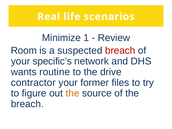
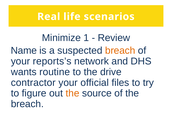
Room: Room -> Name (24, 51)
breach colour: red -> orange (120, 51)
specific’s: specific’s -> reports’s (52, 61)
former: former -> official (95, 83)
